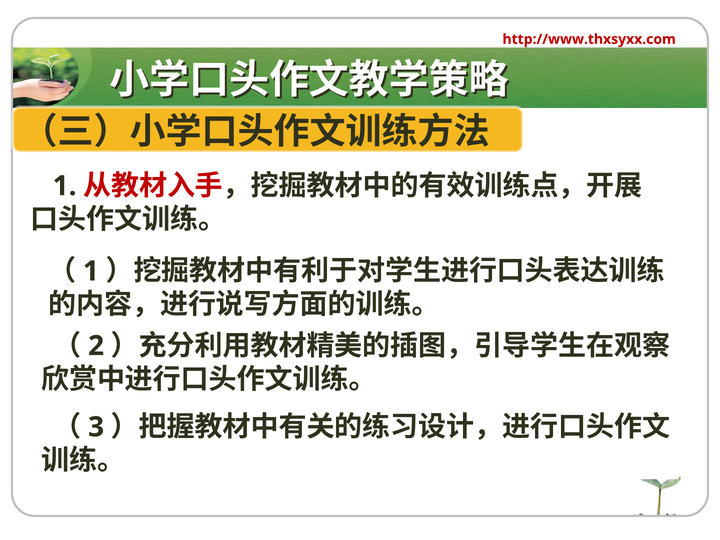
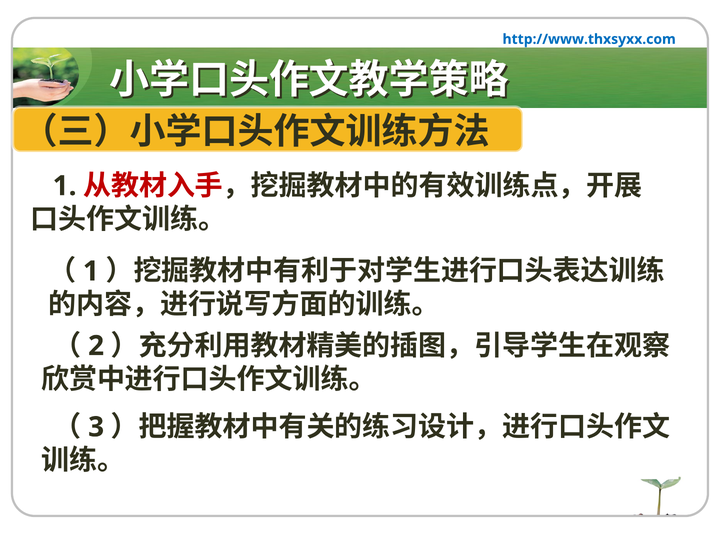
http://www.thxsyxx.com colour: red -> blue (589, 39)
